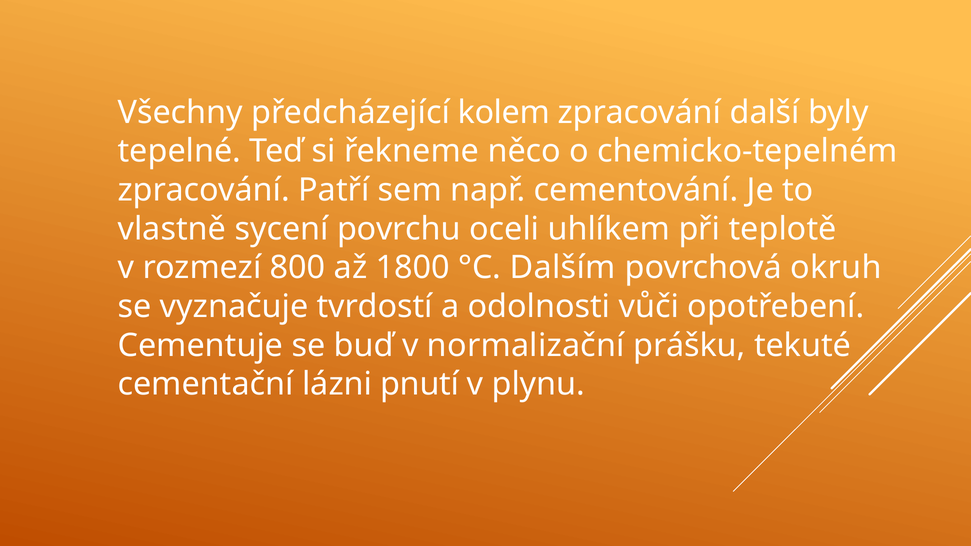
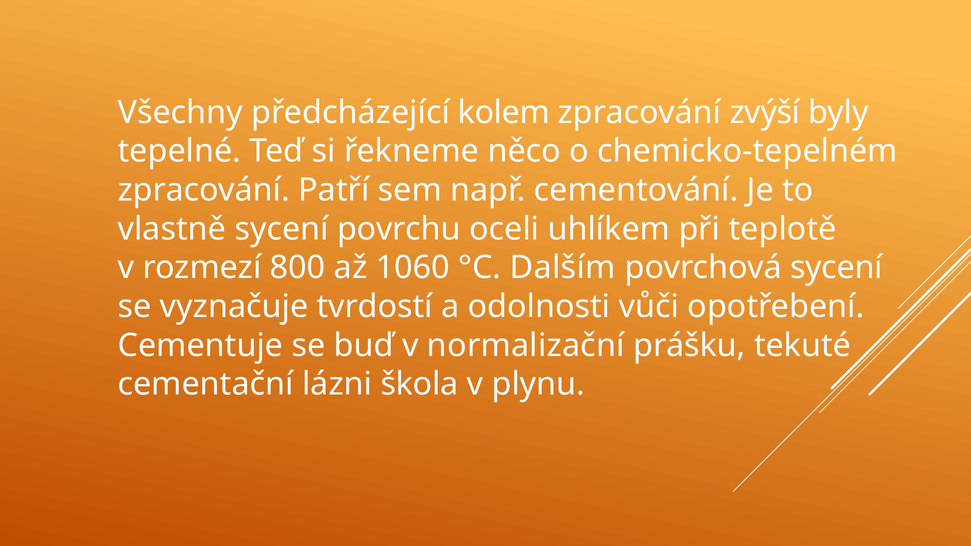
další: další -> zvýší (765, 112)
1800: 1800 -> 1060 (413, 268)
povrchová okruh: okruh -> sycení (836, 268)
pnutí: pnutí -> škola (420, 384)
